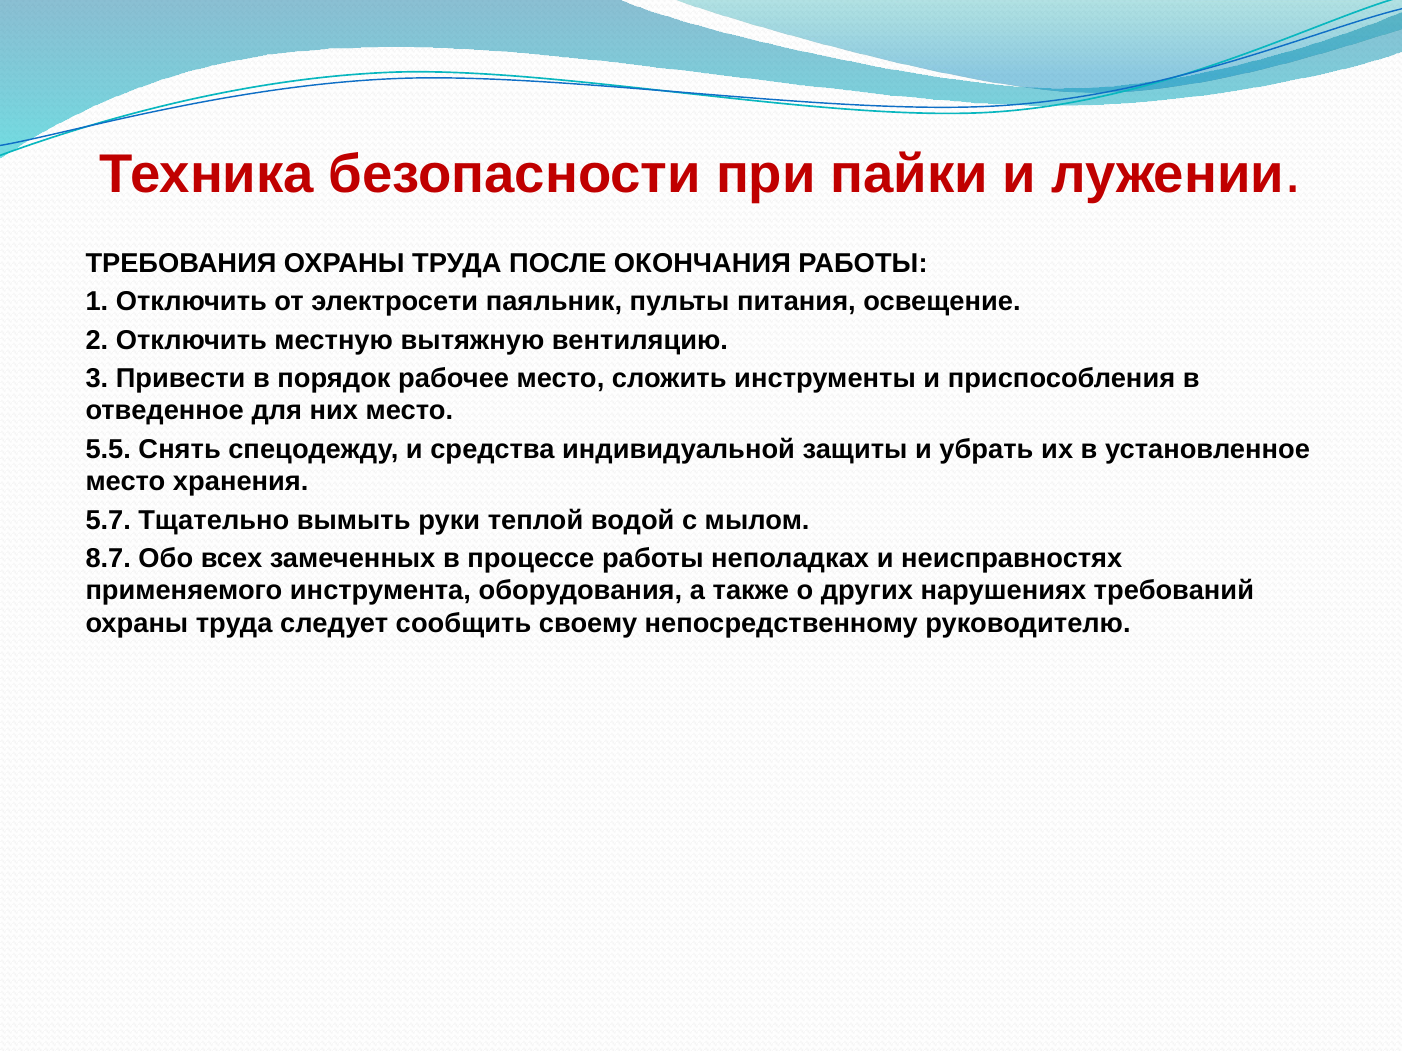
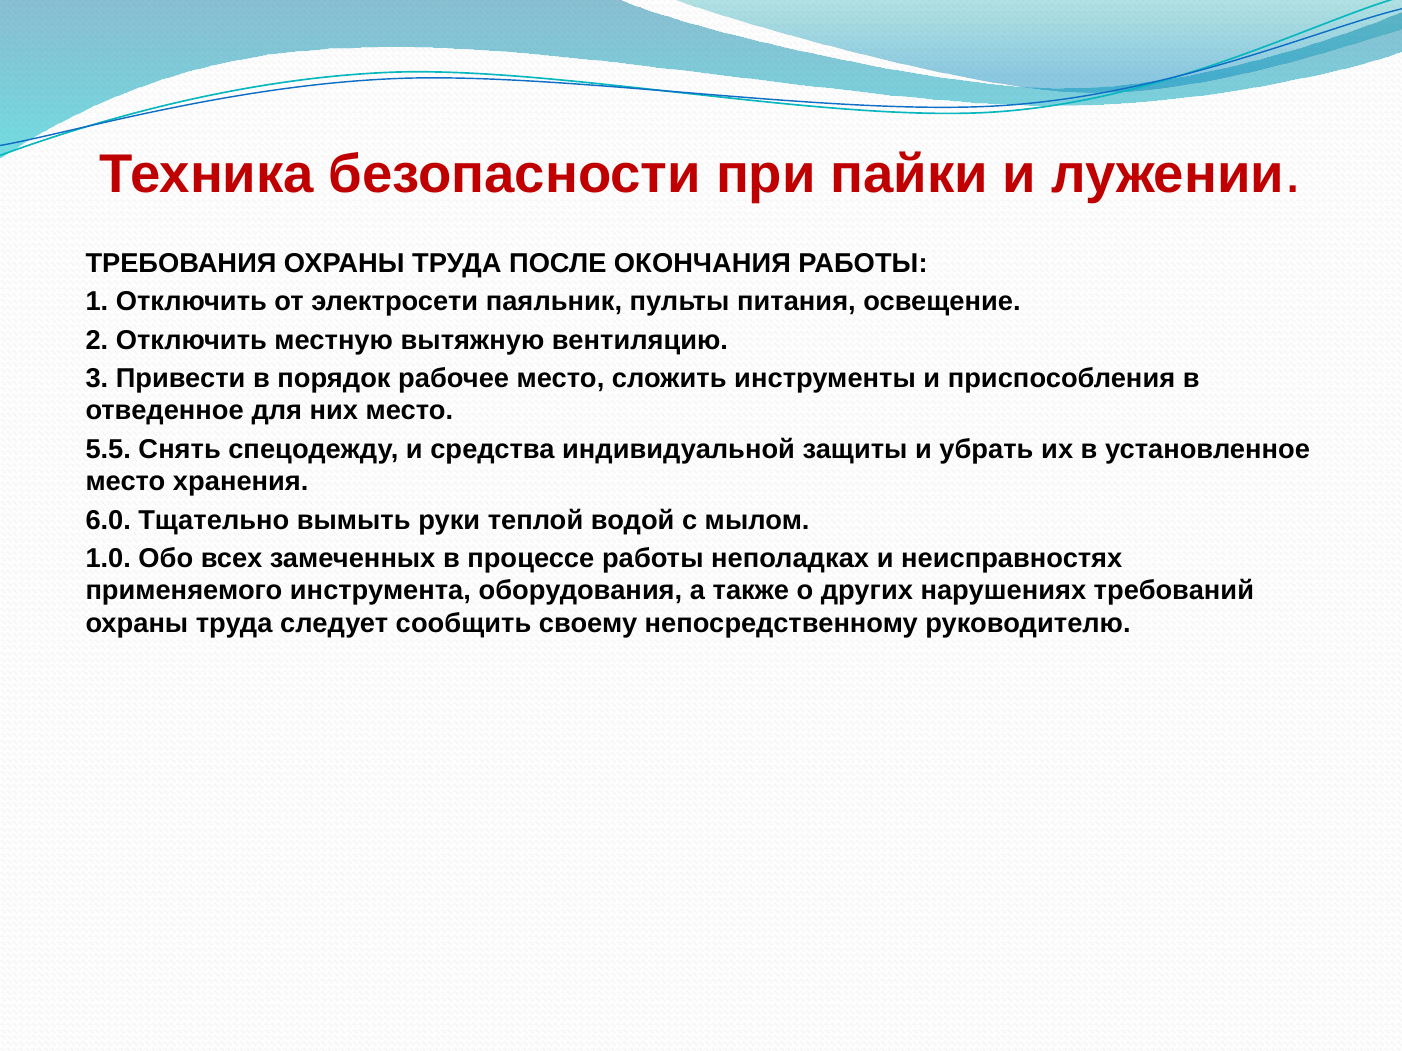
5.7: 5.7 -> 6.0 (108, 520)
8.7: 8.7 -> 1.0 (108, 558)
